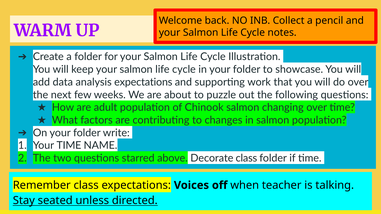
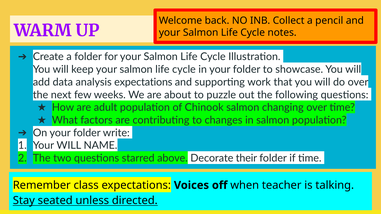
Your TIME: TIME -> WILL (69, 146)
Decorate class: class -> their (246, 158)
